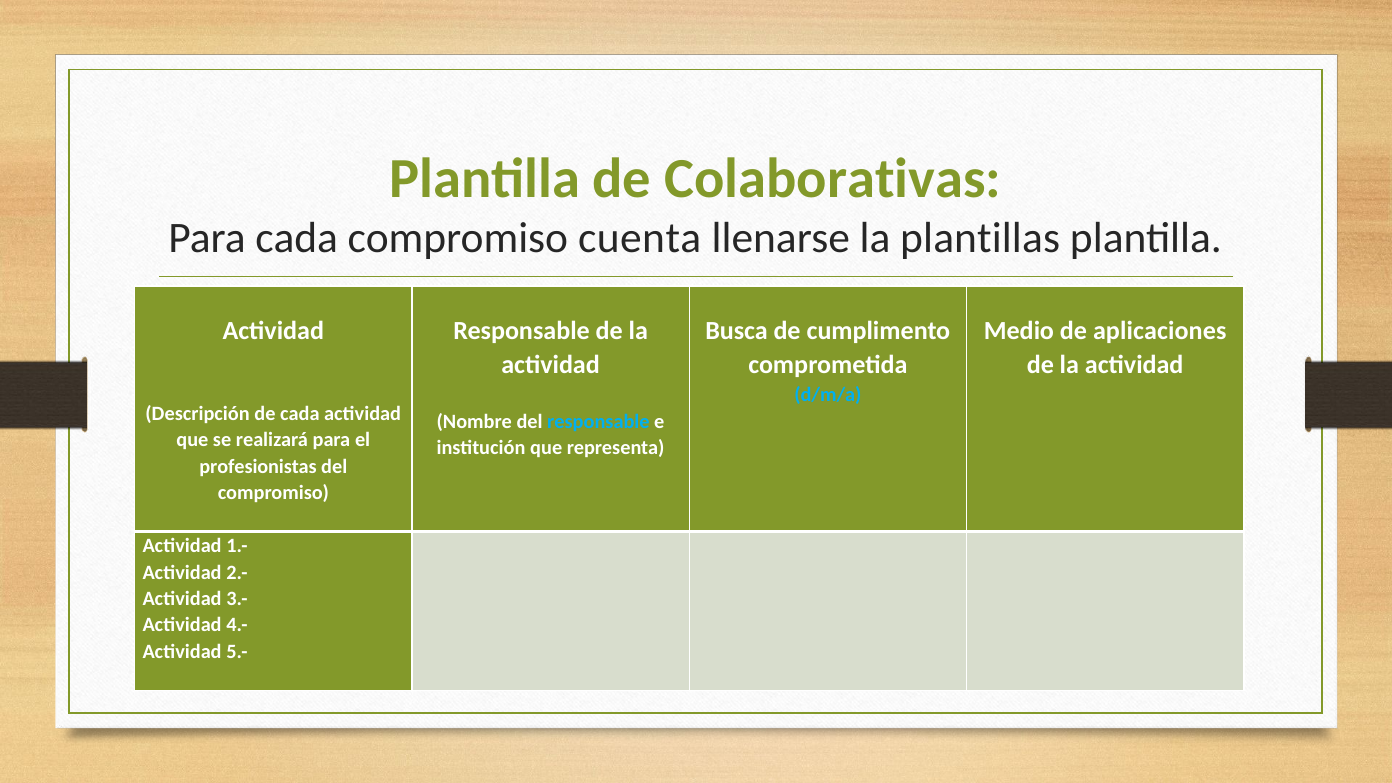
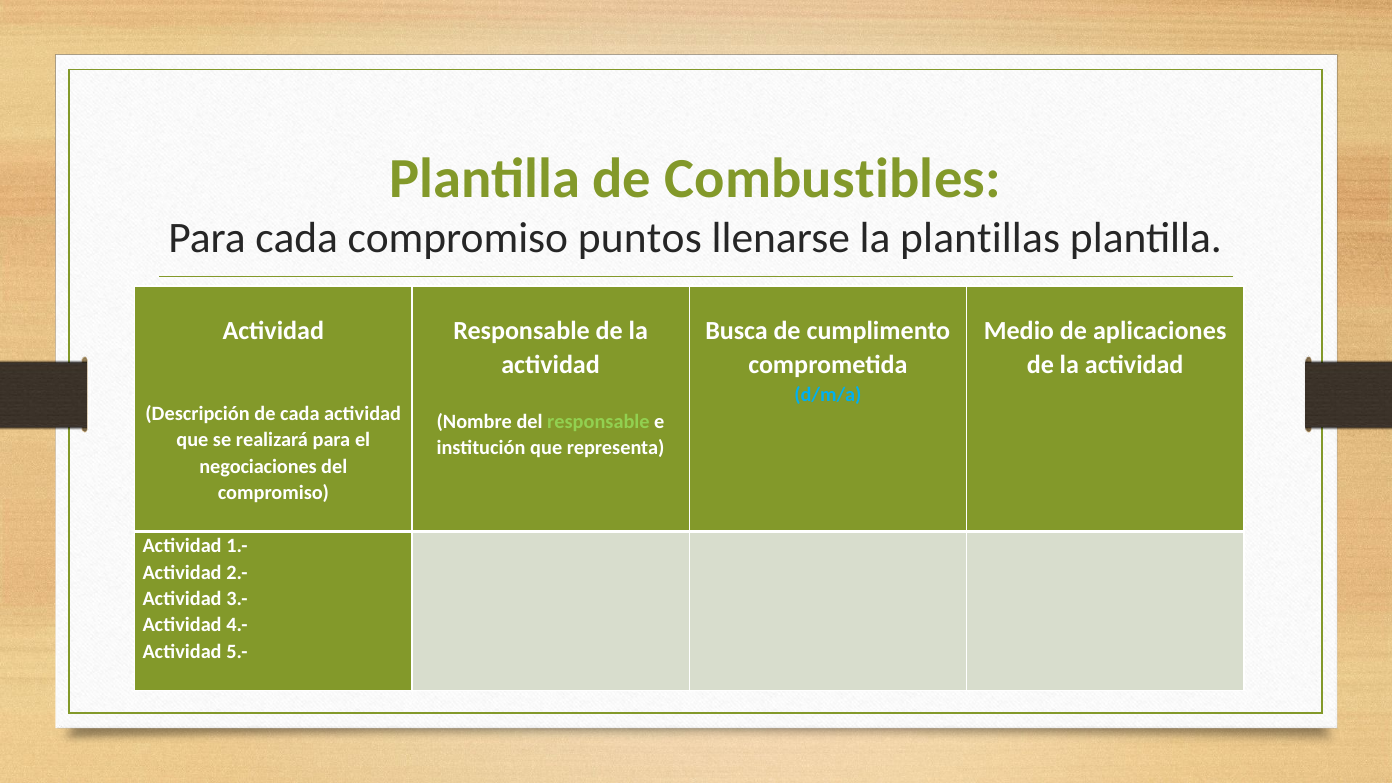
Colaborativas: Colaborativas -> Combustibles (833, 179)
cuenta: cuenta -> puntos (640, 238)
responsable colour: light blue -> light green (598, 421)
profesionistas: profesionistas -> negociaciones (258, 467)
